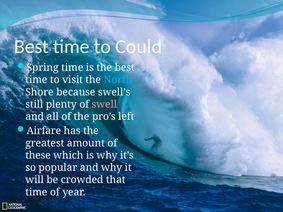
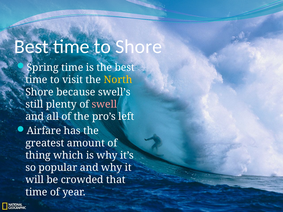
to Could: Could -> Shore (139, 47)
North colour: light blue -> yellow (118, 80)
these: these -> thing (38, 155)
